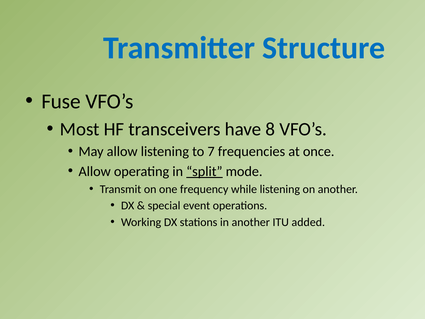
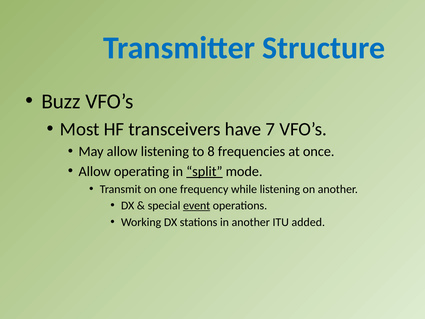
Fuse: Fuse -> Buzz (61, 101)
8: 8 -> 7 (270, 129)
7: 7 -> 8 (211, 151)
event underline: none -> present (197, 206)
